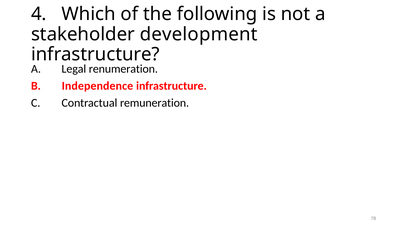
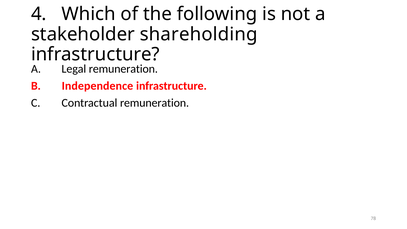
development: development -> shareholding (199, 34)
Legal renumeration: renumeration -> remuneration (123, 69)
